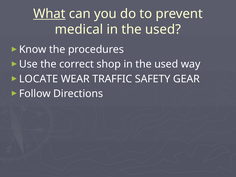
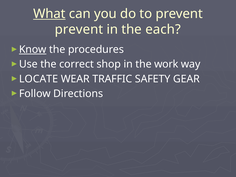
medical: medical -> prevent (79, 29)
used: used -> each (163, 29)
Know underline: none -> present (33, 50)
used: used -> work (166, 64)
